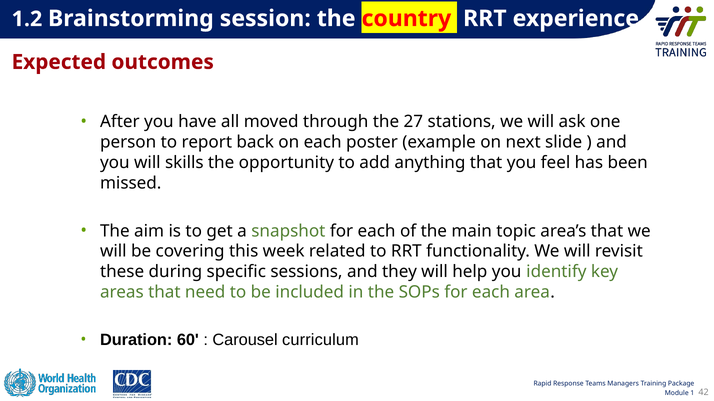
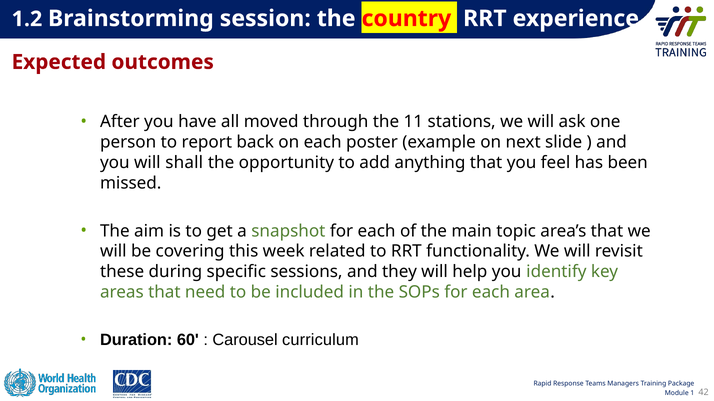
27: 27 -> 11 (413, 122)
skills: skills -> shall (184, 163)
